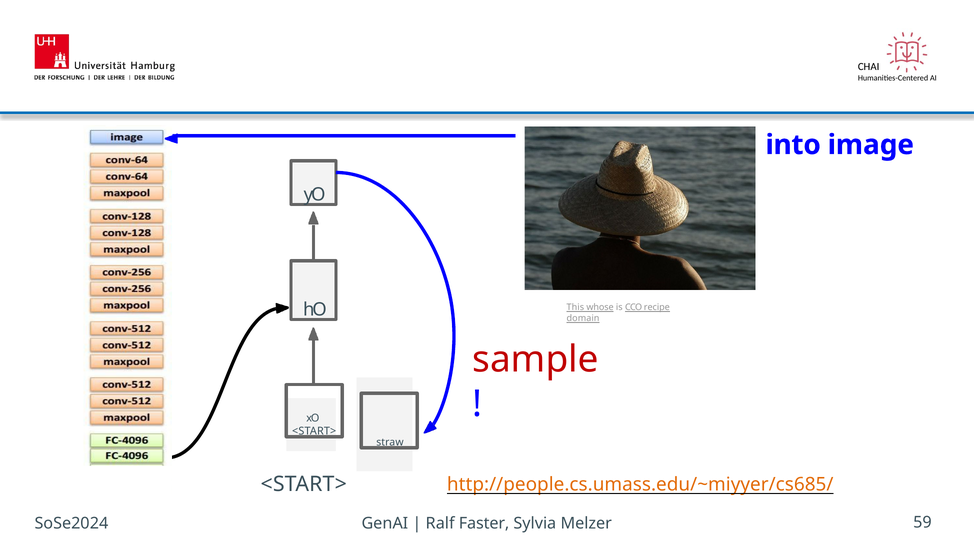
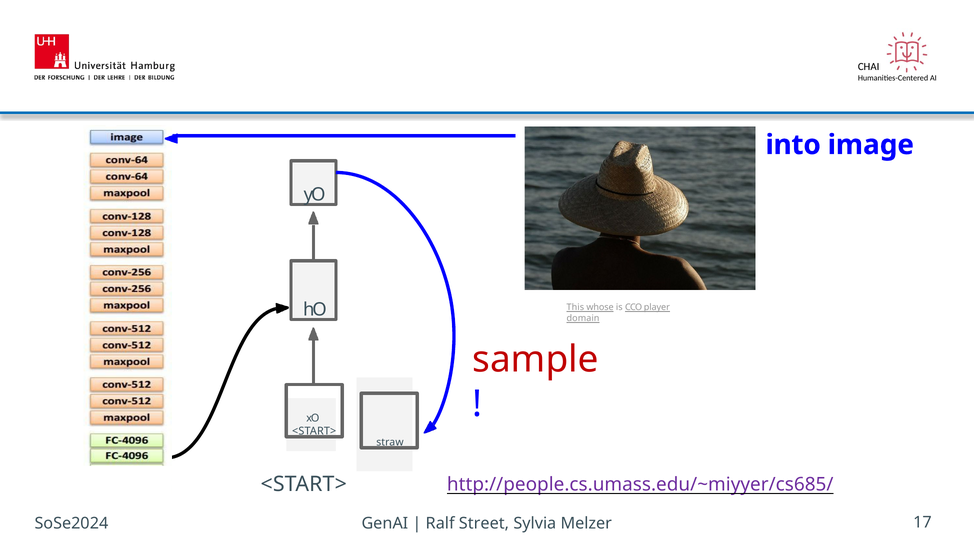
recipe: recipe -> player (657, 307)
http://people.cs.umass.edu/~miyyer/cs685/ colour: orange -> purple (640, 484)
Faster: Faster -> Street (484, 523)
59: 59 -> 17 (922, 522)
